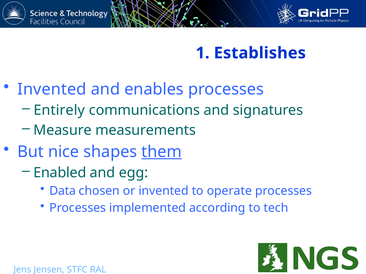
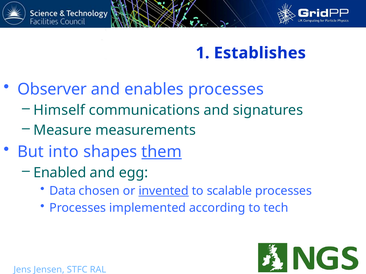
Invented: Invented -> Observer (52, 89)
Entirely: Entirely -> Himself (59, 110)
nice: nice -> into (63, 152)
invented underline: none -> present (164, 191)
operate: operate -> scalable (229, 191)
